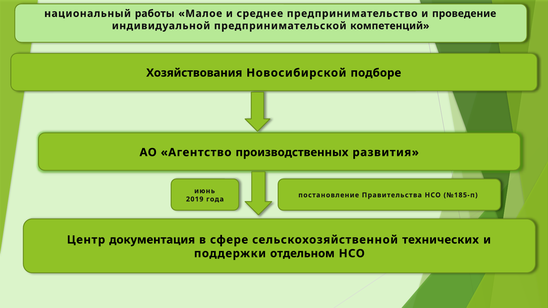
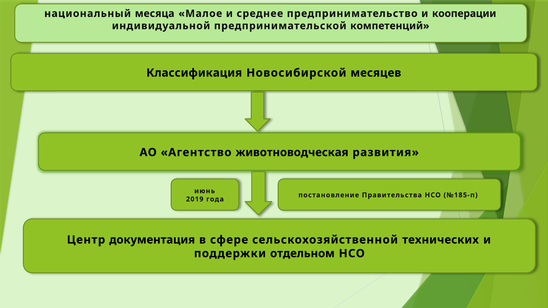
работы: работы -> месяца (155, 14)
проведение: проведение -> кооперации (464, 14)
Хозяйствования: Хозяйствования -> Классификация (194, 73)
подборе: подборе -> месяцев (376, 73)
производственных: производственных -> животноводческая (292, 153)
